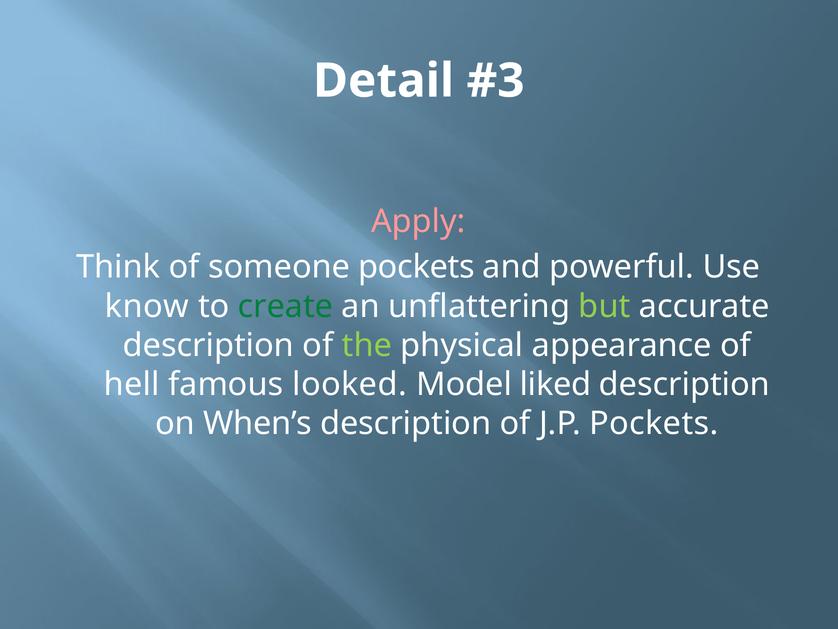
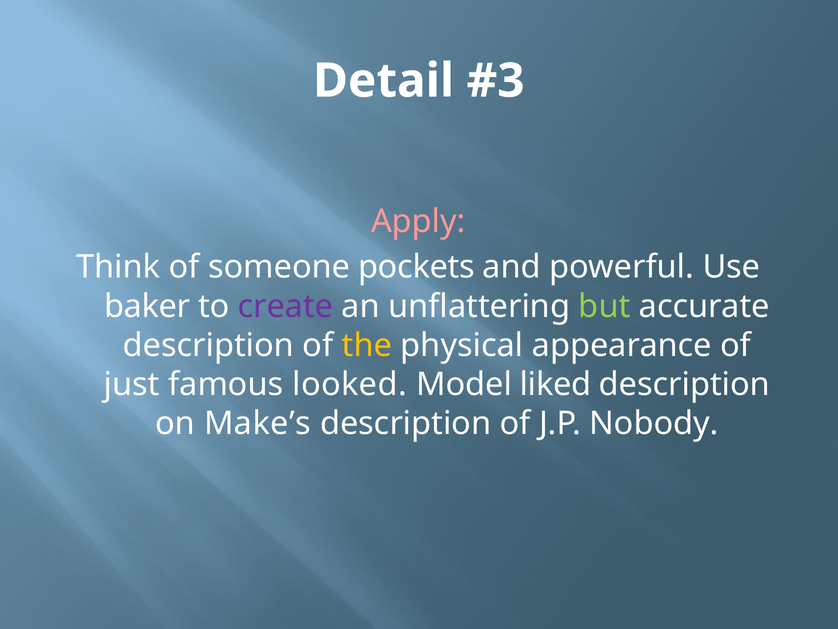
know: know -> baker (147, 306)
create colour: green -> purple (285, 306)
the colour: light green -> yellow (367, 345)
hell: hell -> just (132, 384)
When’s: When’s -> Make’s (257, 423)
J.P Pockets: Pockets -> Nobody (654, 423)
